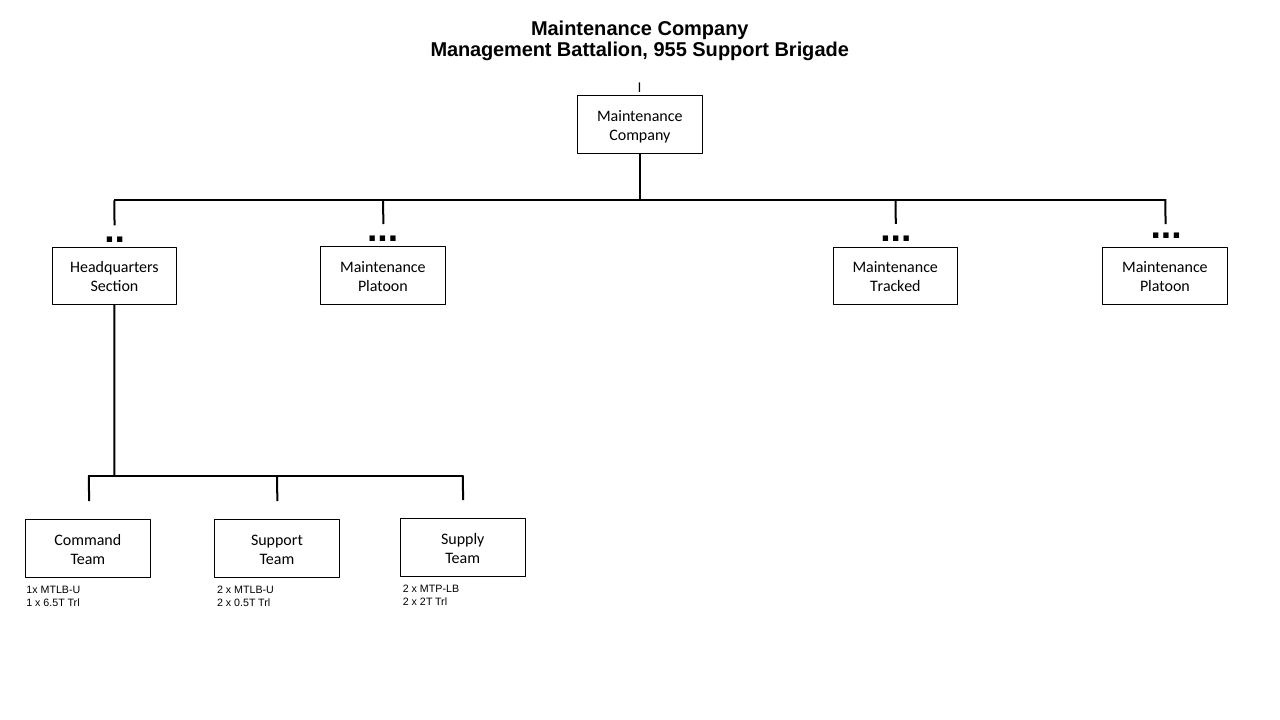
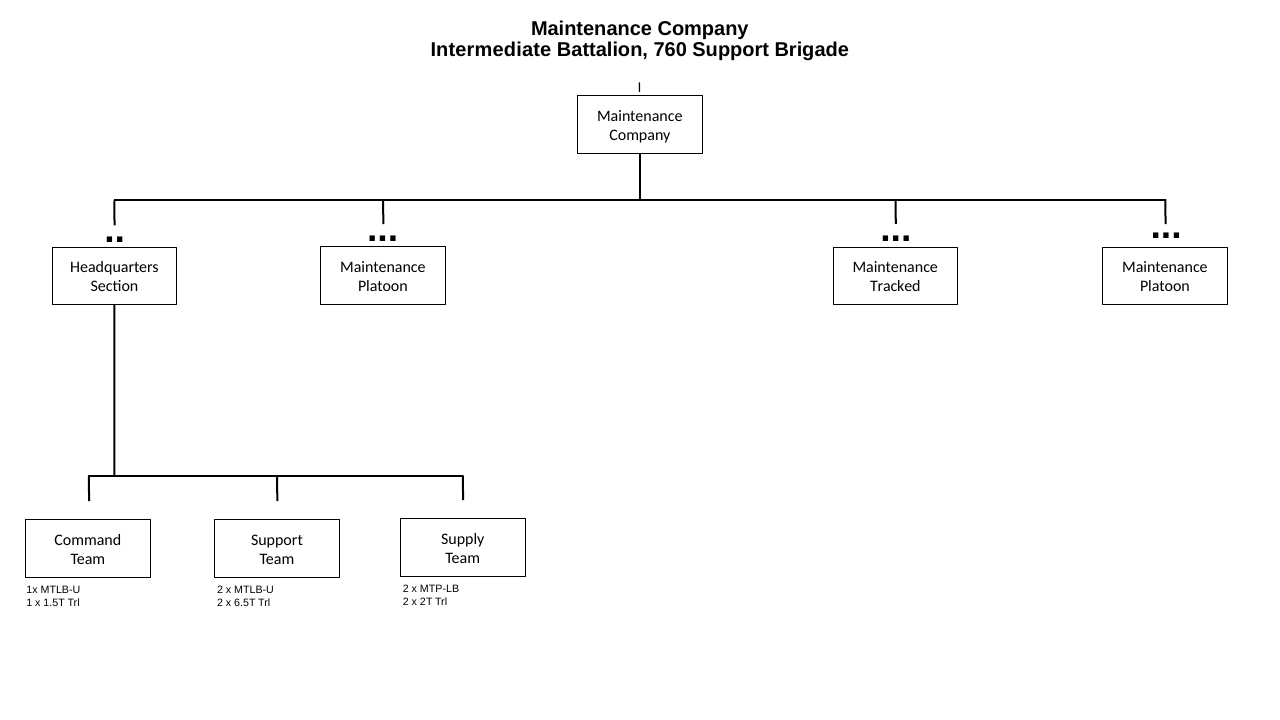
Management: Management -> Intermediate (491, 50)
955: 955 -> 760 (670, 50)
6.5T: 6.5T -> 1.5T (54, 603)
0.5T: 0.5T -> 6.5T (245, 603)
